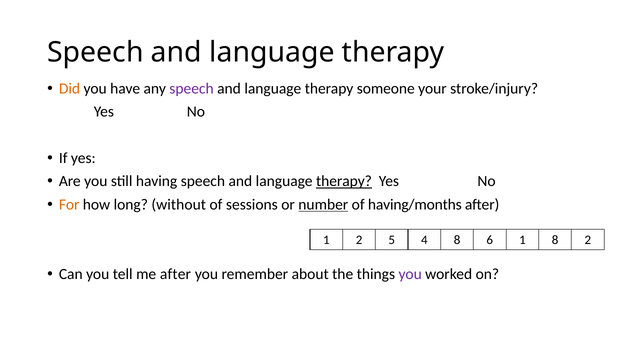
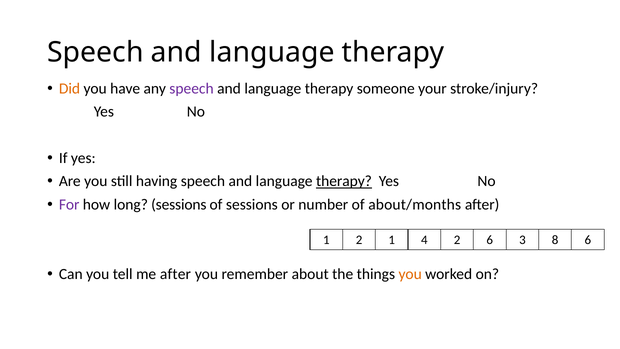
For colour: orange -> purple (69, 204)
long without: without -> sessions (179, 204)
number underline: present -> none (323, 204)
having/months: having/months -> about/months (415, 204)
2 5: 5 -> 1 (392, 240)
4 8: 8 -> 2 (457, 240)
6 1: 1 -> 3 (522, 240)
8 2: 2 -> 6 (588, 240)
you colour: purple -> orange (410, 274)
